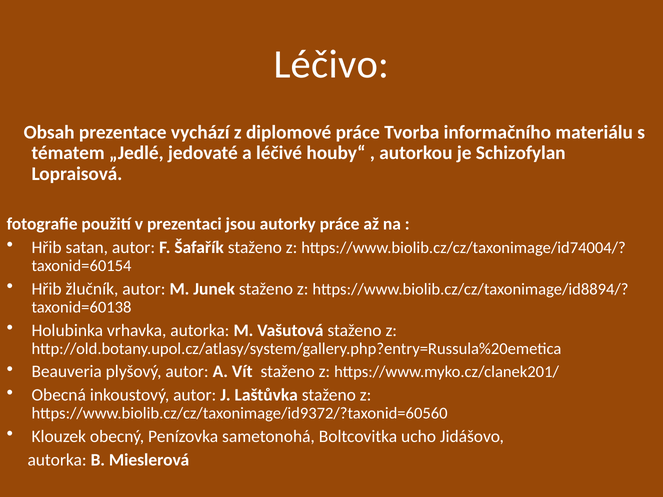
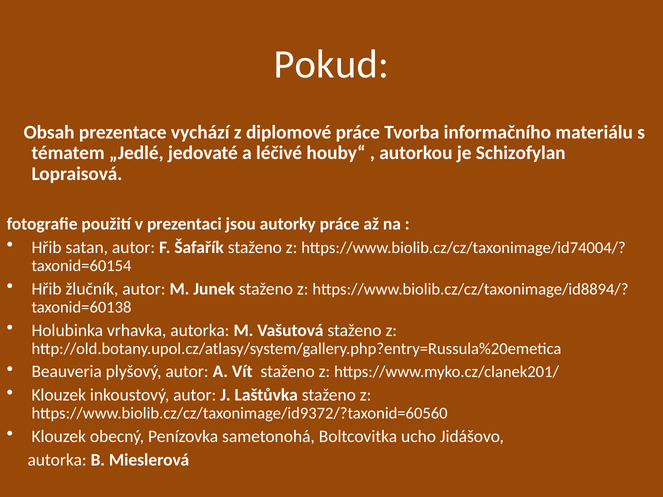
Léčivo: Léčivo -> Pokud (331, 64)
Obecná: Obecná -> Klouzek (59, 395)
